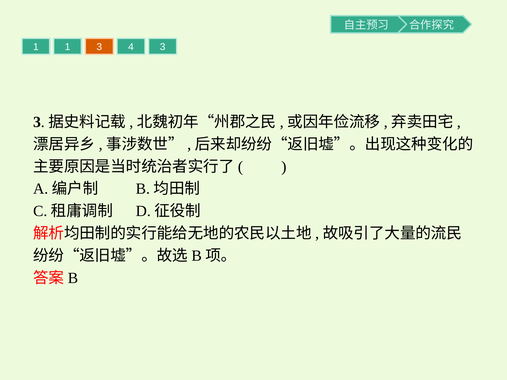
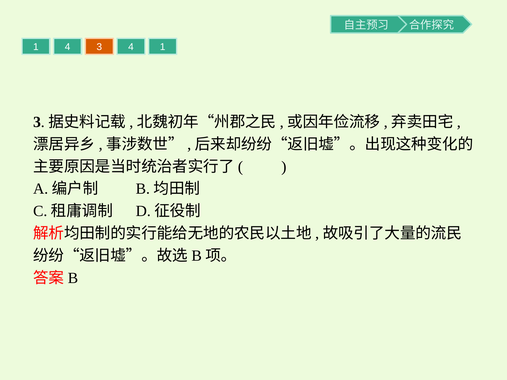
1 1: 1 -> 4 (68, 47)
4 3: 3 -> 1 (163, 47)
